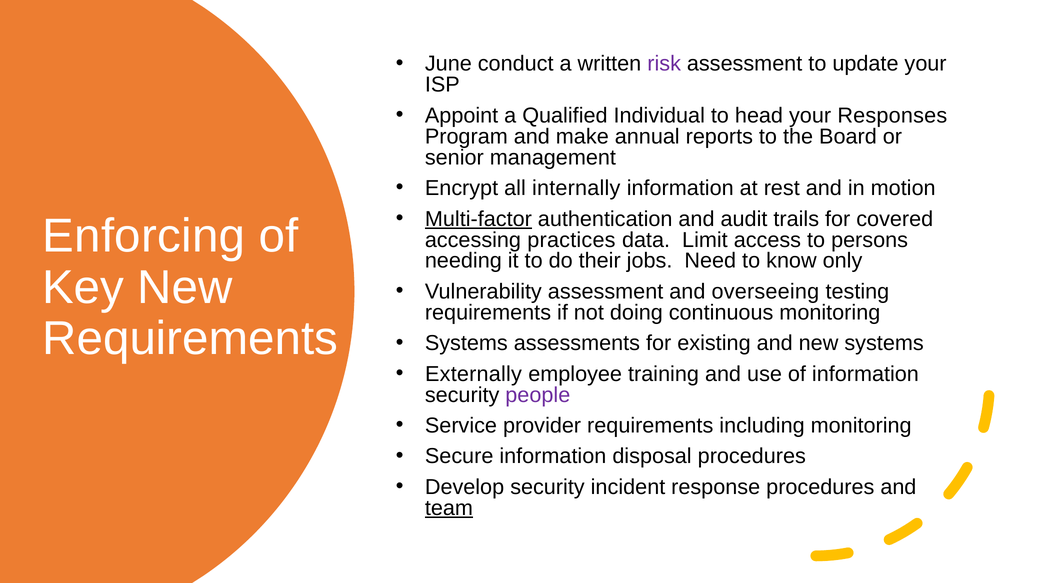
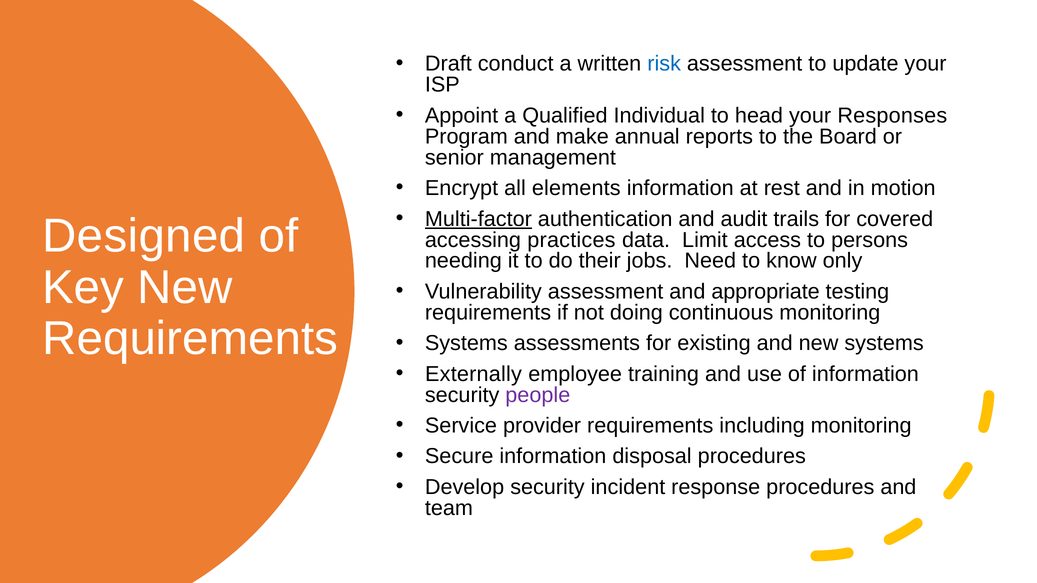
June: June -> Draft (448, 64)
risk colour: purple -> blue (664, 64)
internally: internally -> elements (576, 188)
Enforcing: Enforcing -> Designed (144, 236)
overseeing: overseeing -> appropriate (766, 292)
team underline: present -> none (449, 508)
